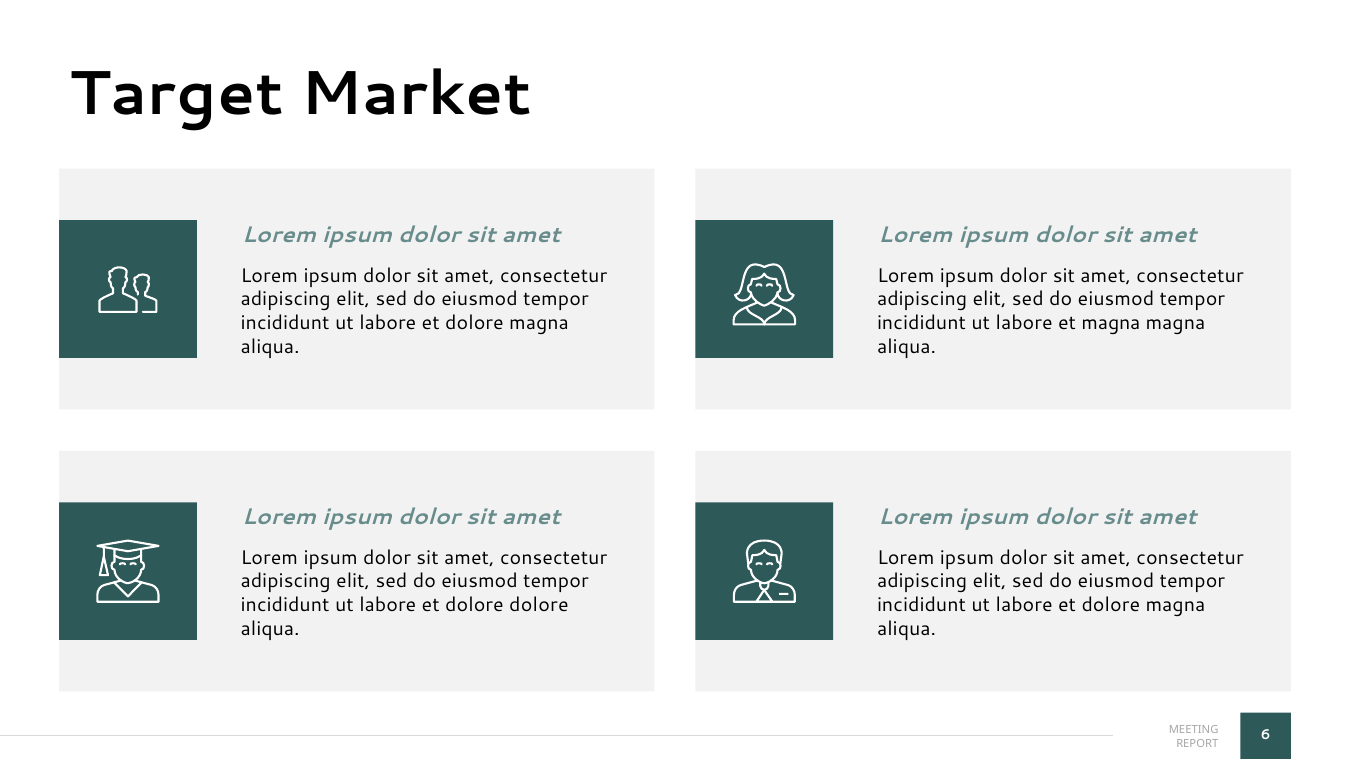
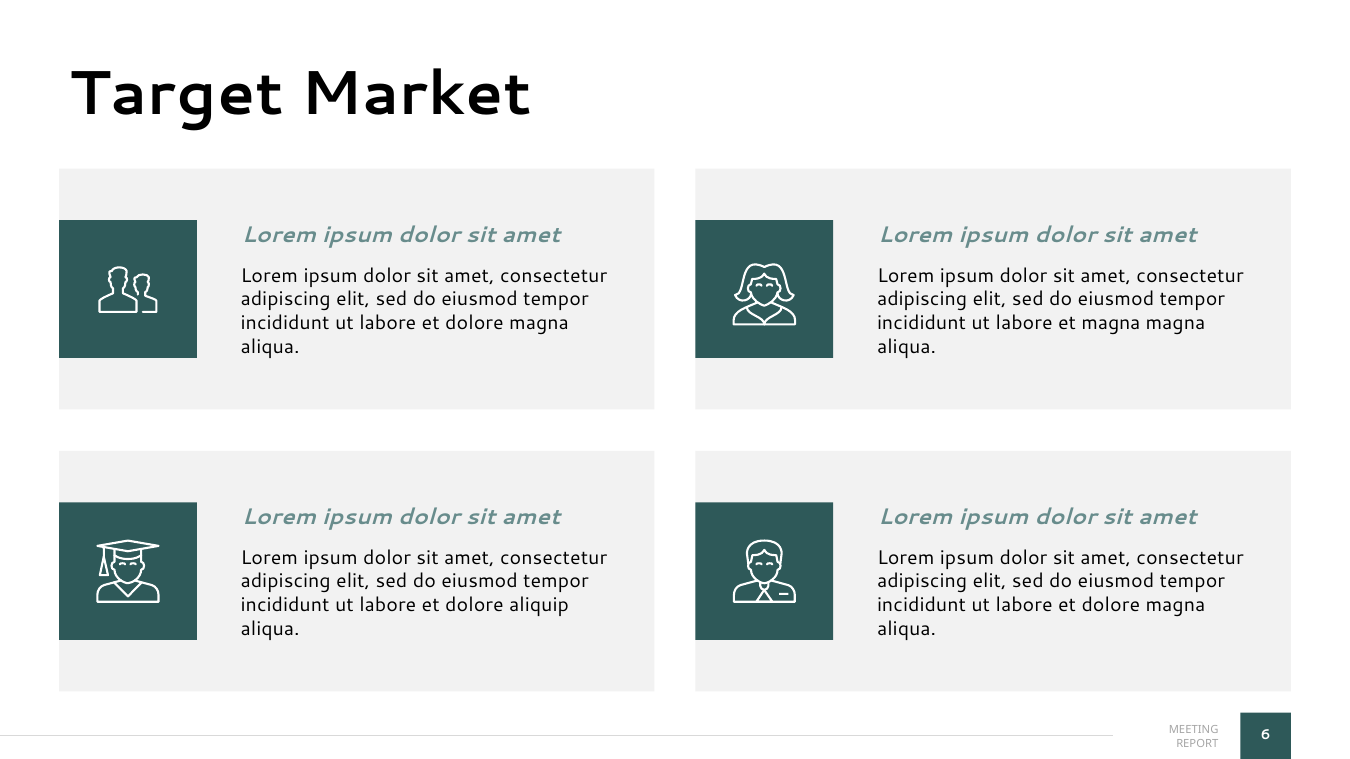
dolore dolore: dolore -> aliquip (539, 605)
